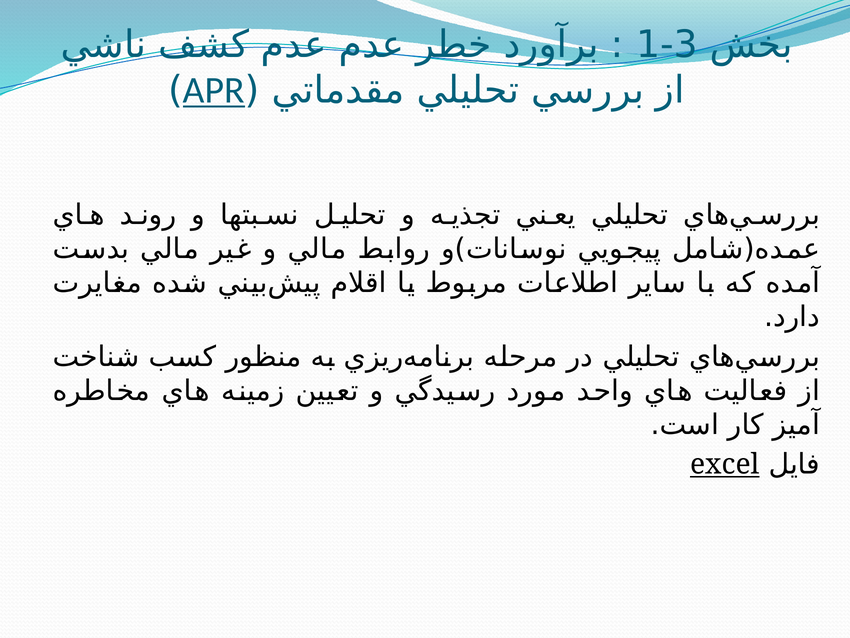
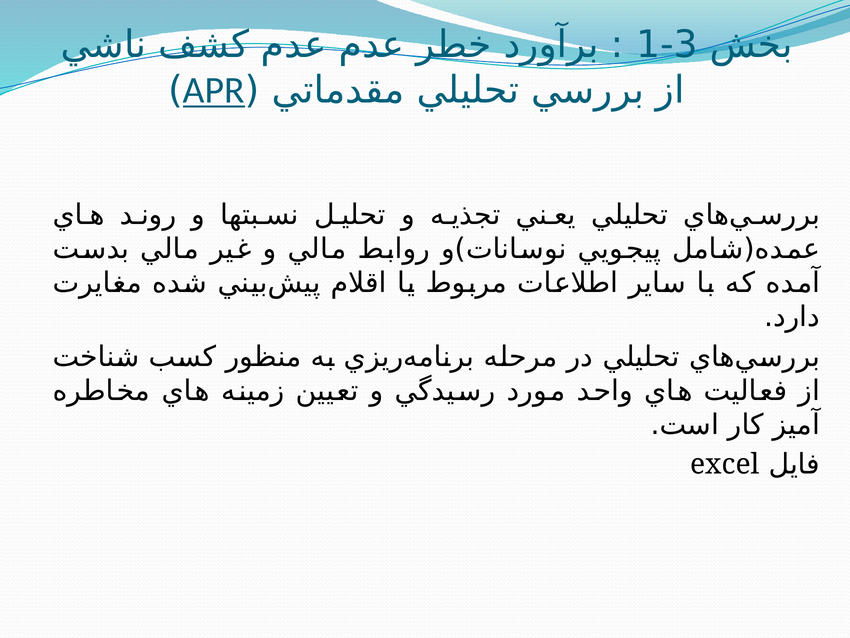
excel underline: present -> none (725, 464)
